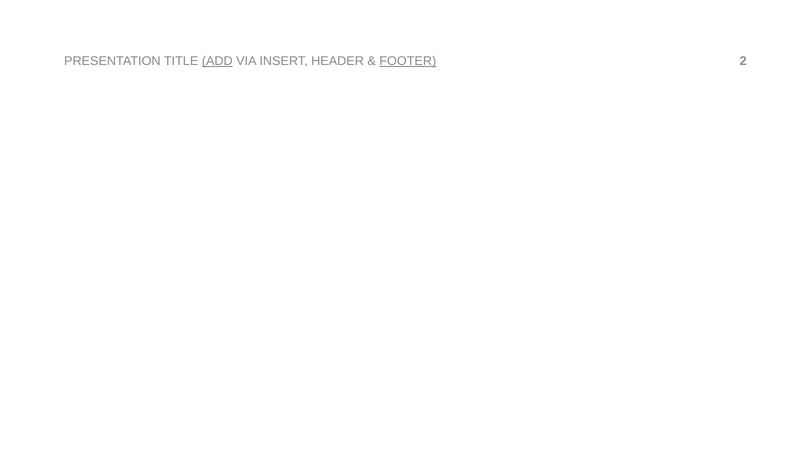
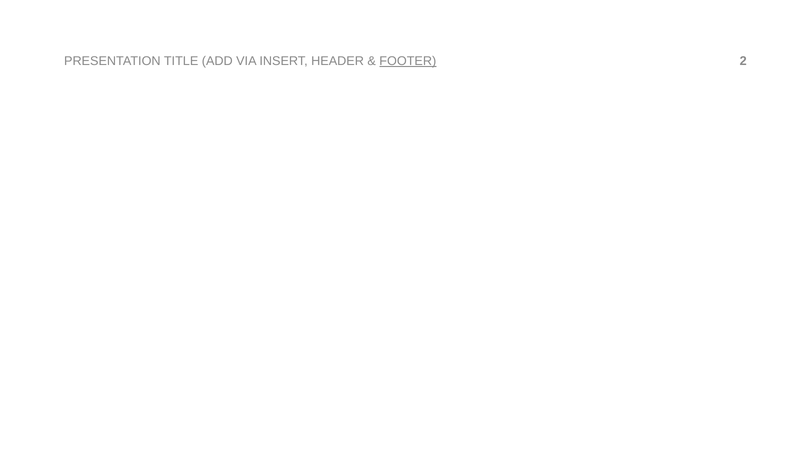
ADD underline: present -> none (217, 61)
